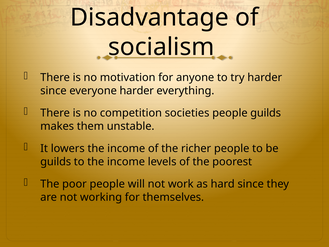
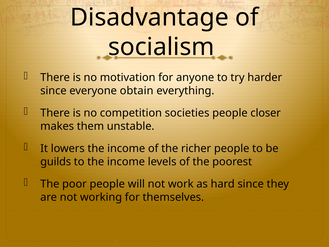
everyone harder: harder -> obtain (137, 91)
people guilds: guilds -> closer (266, 113)
